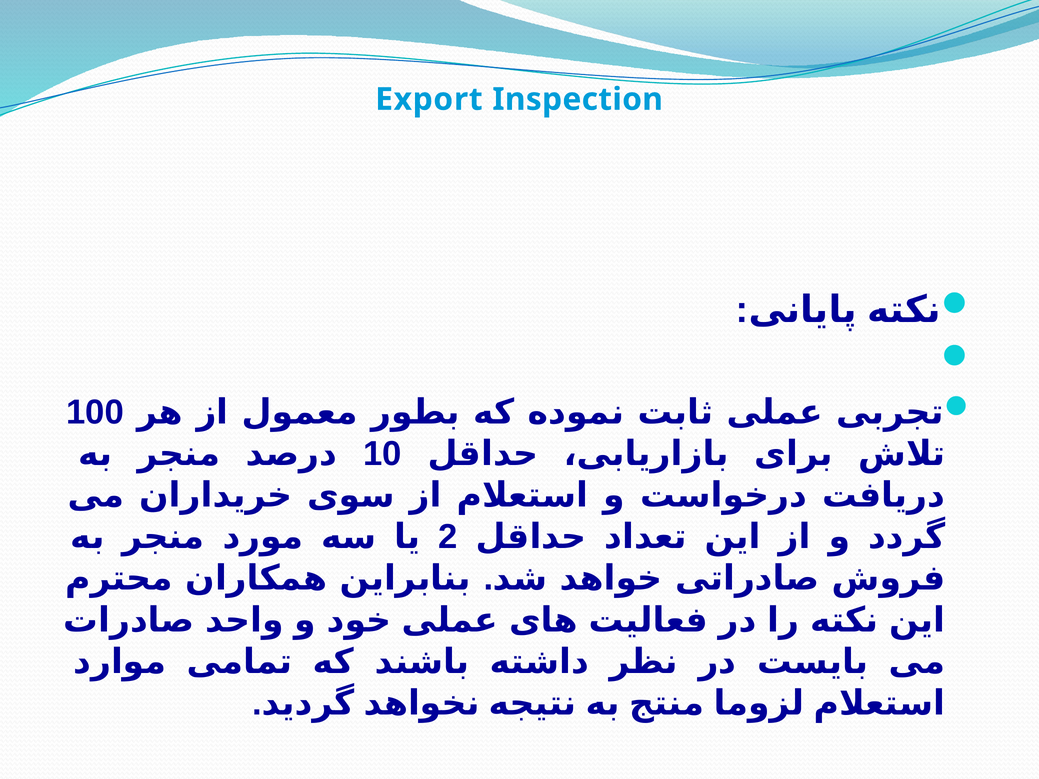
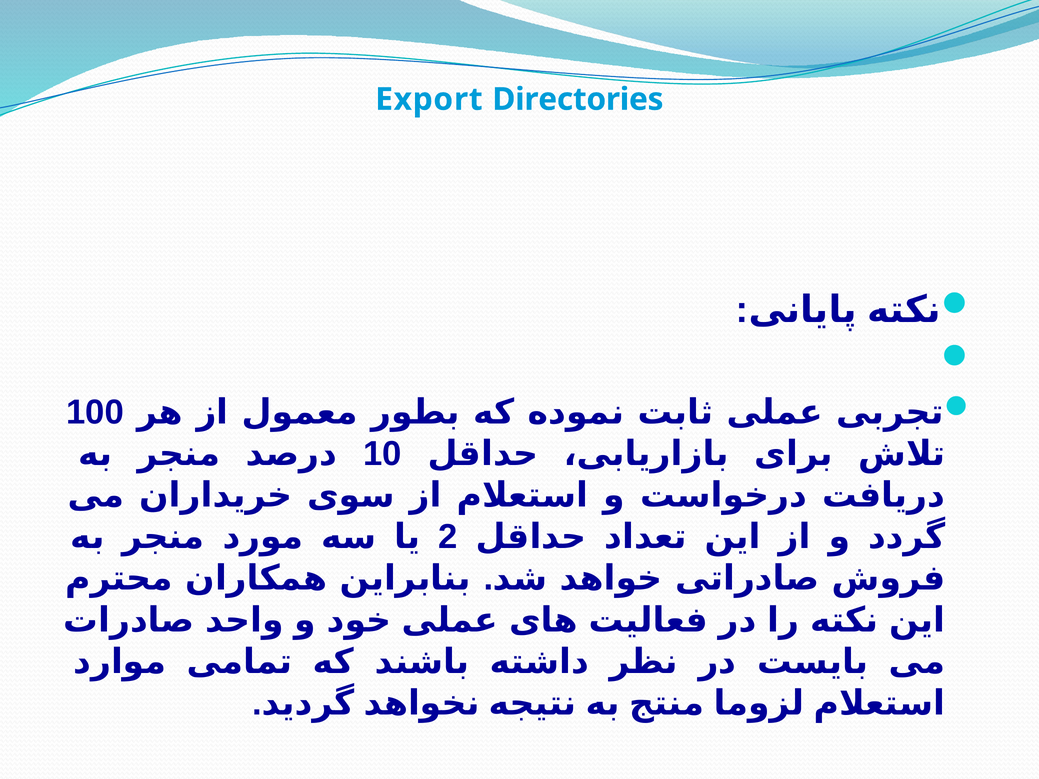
Inspection: Inspection -> Directories (578, 99)
